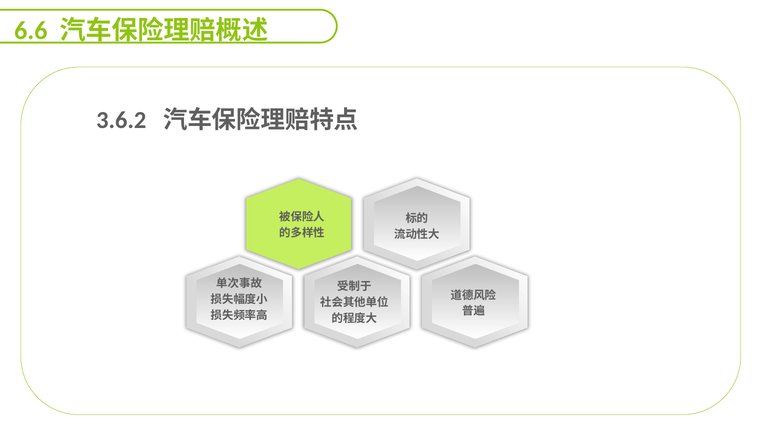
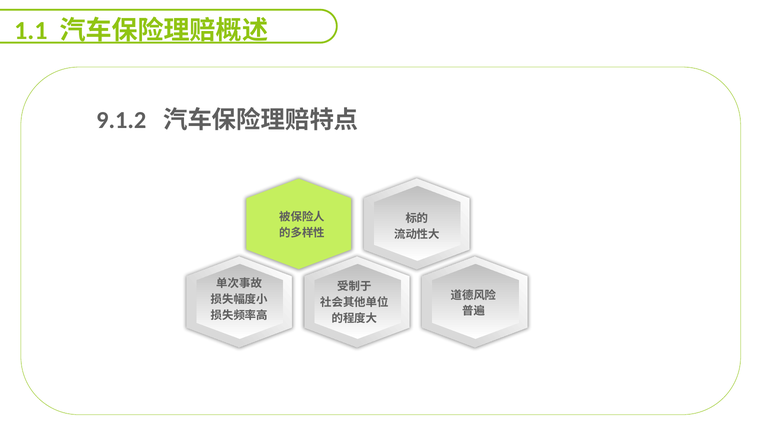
6.6: 6.6 -> 1.1 (31, 31)
3.6.2: 3.6.2 -> 9.1.2 (121, 120)
